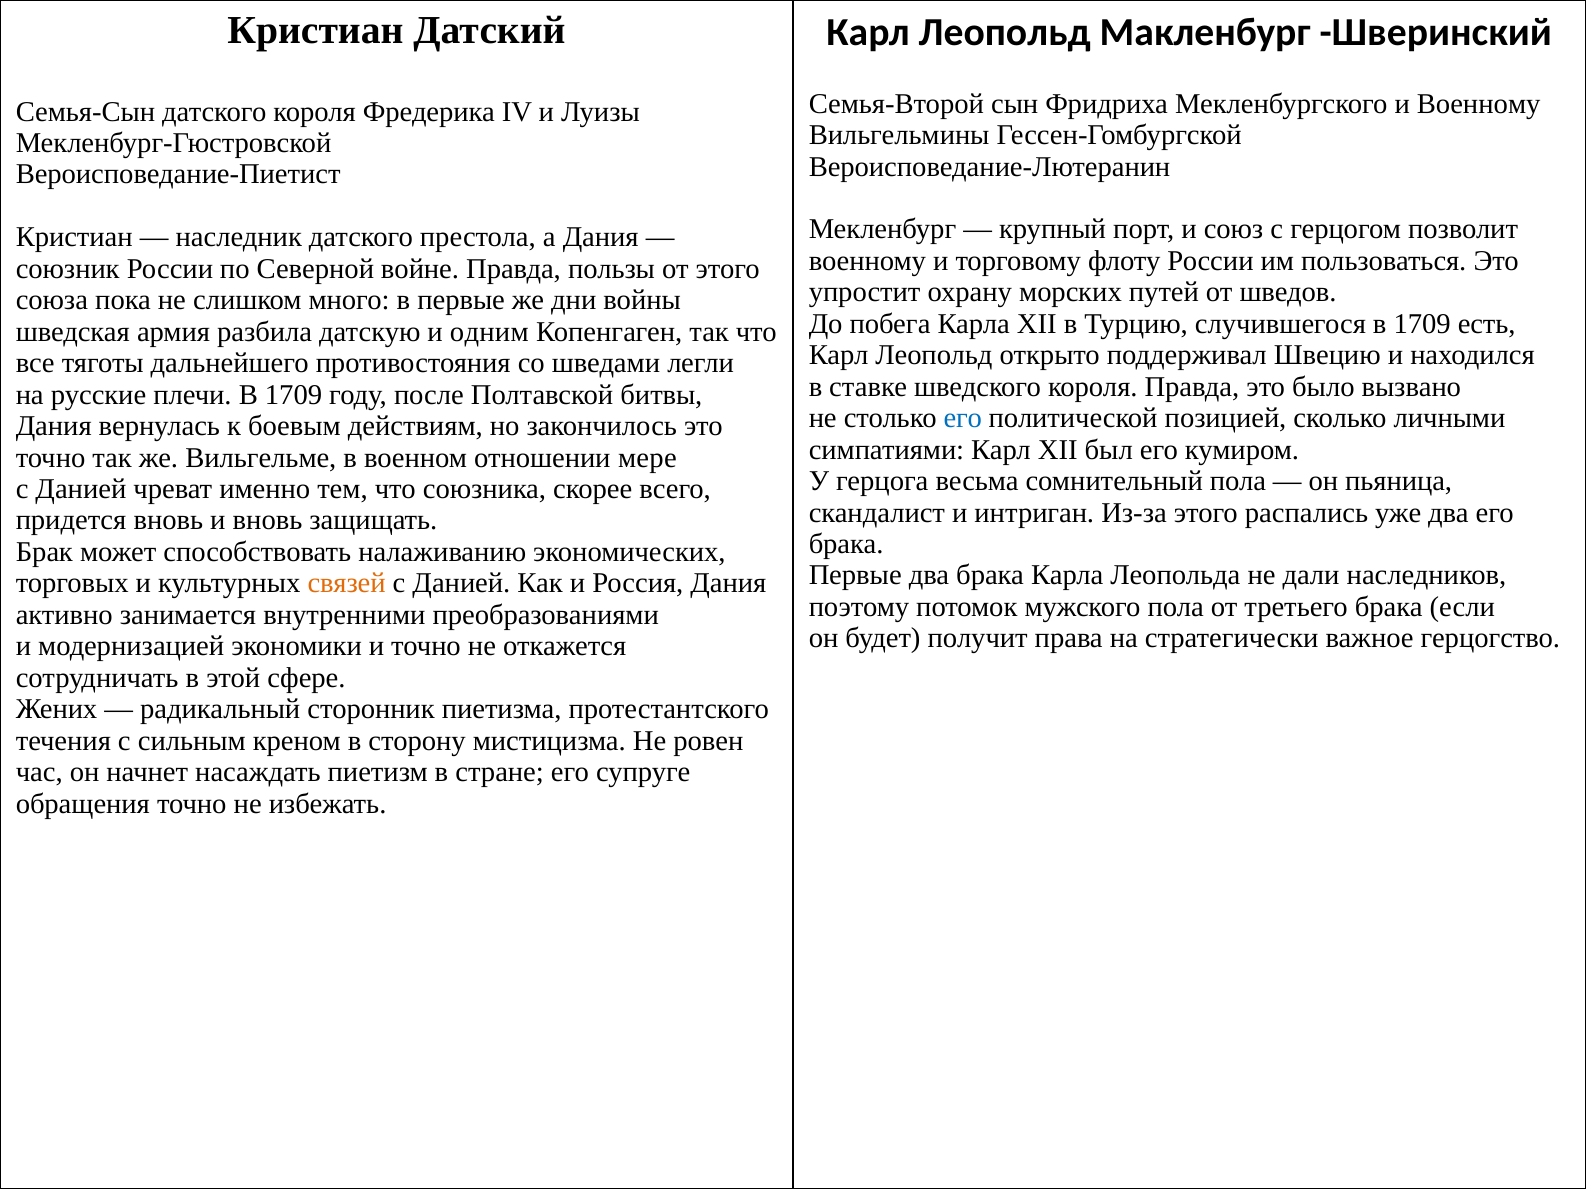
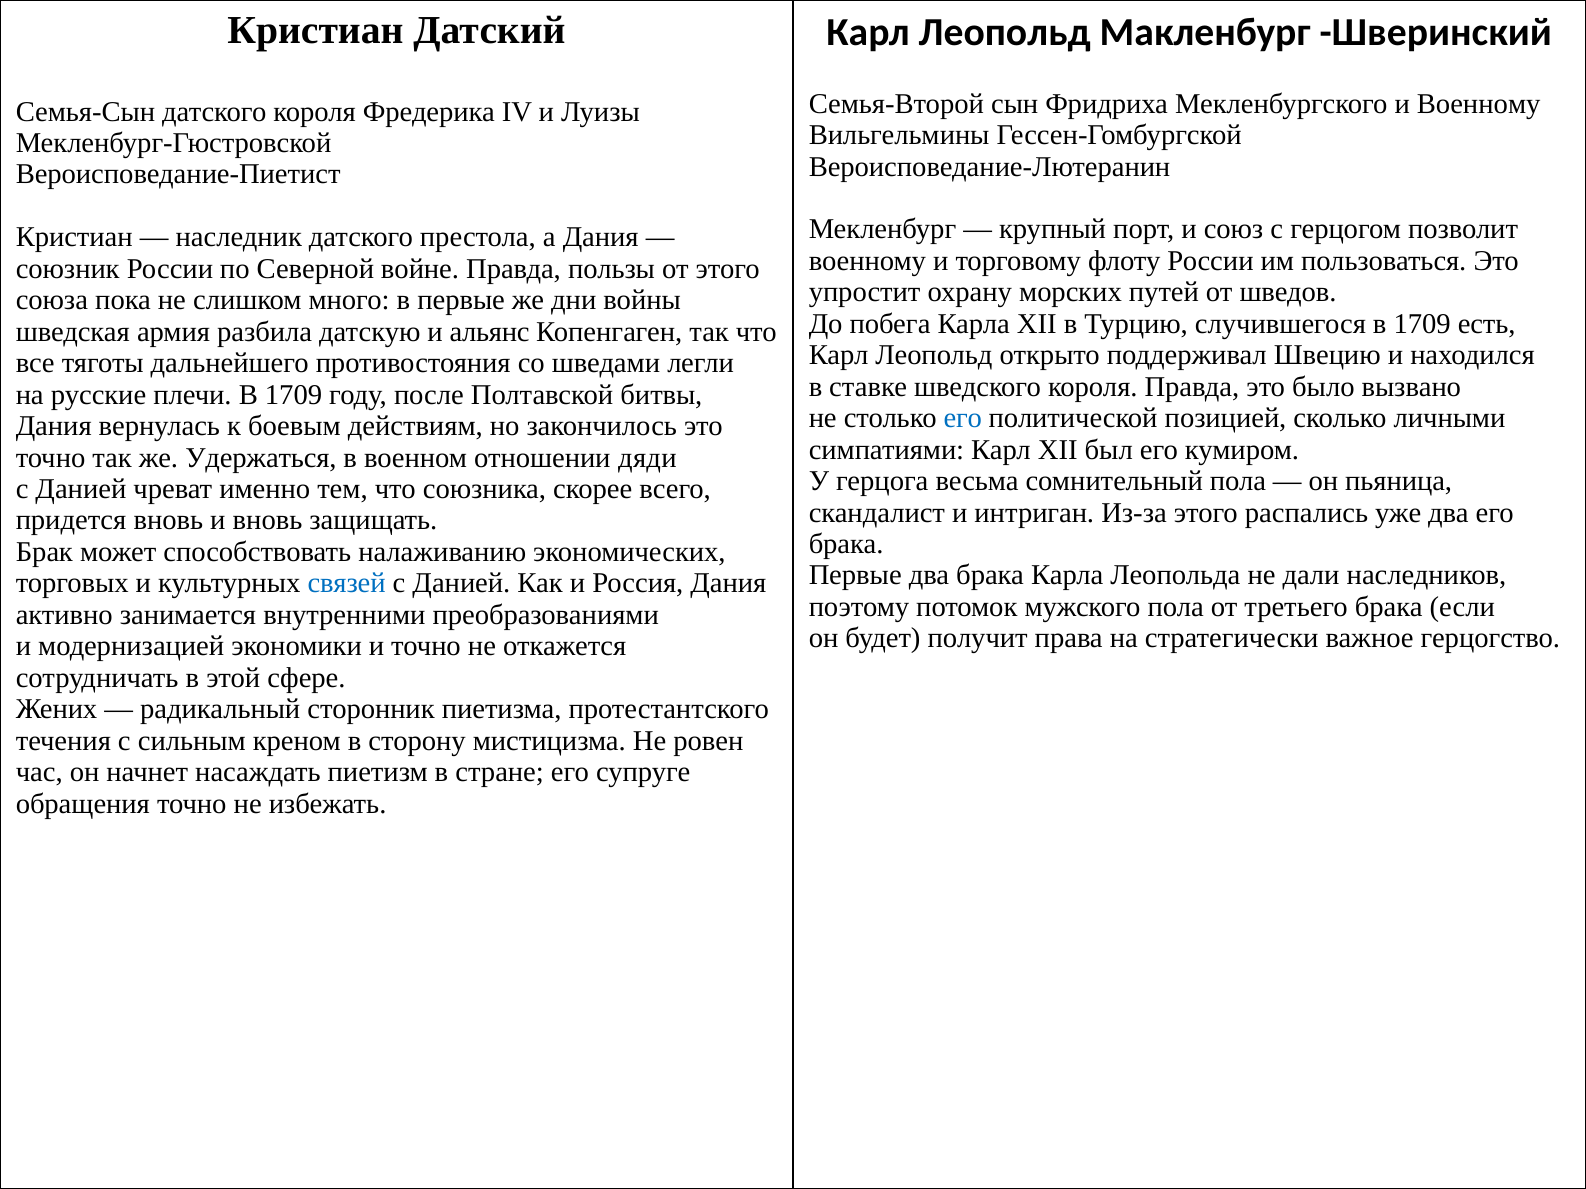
одним: одним -> альянс (490, 332)
Вильгельме: Вильгельме -> Удержаться (261, 458)
мере: мере -> дяди (647, 458)
связей colour: orange -> blue (347, 584)
